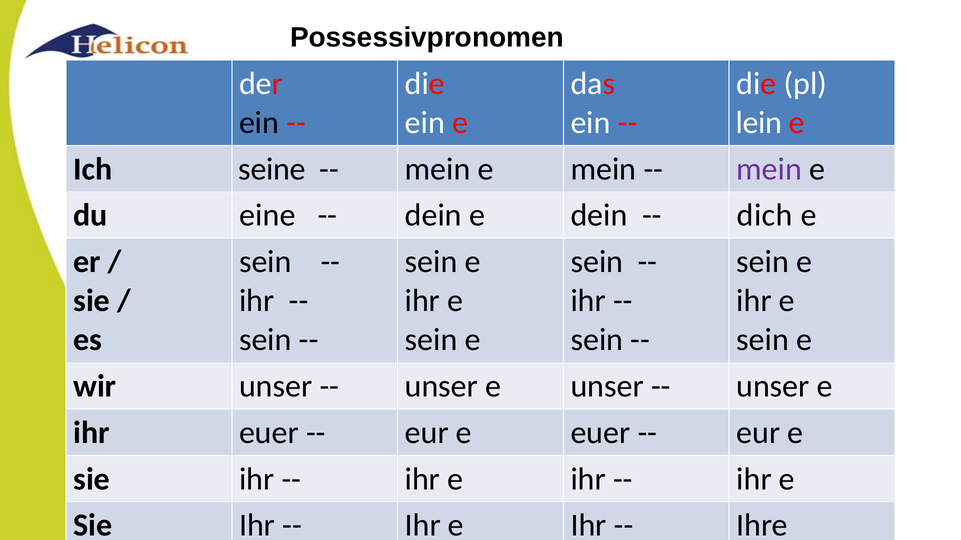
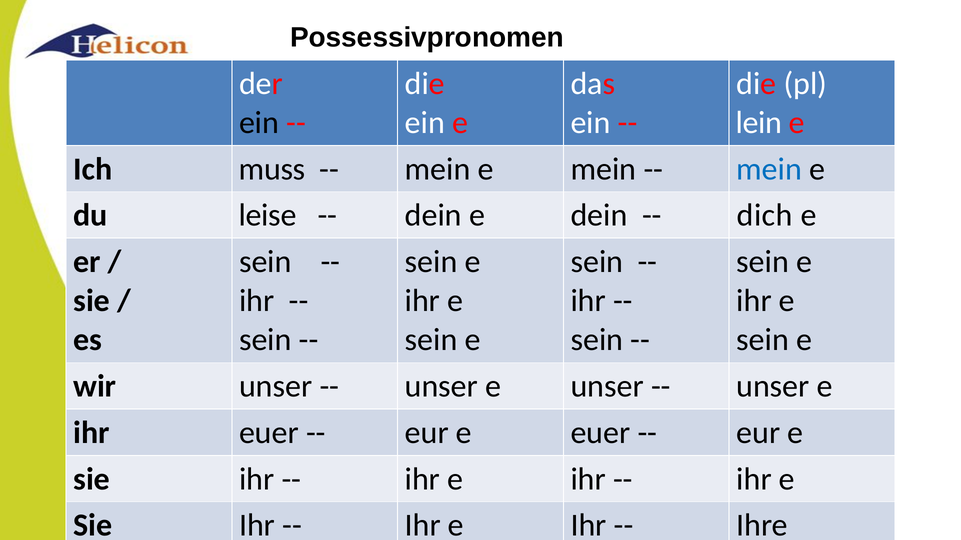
seine: seine -> muss (272, 169)
mein colour: purple -> blue (769, 169)
eine: eine -> leise (268, 216)
